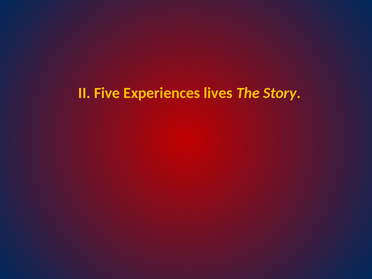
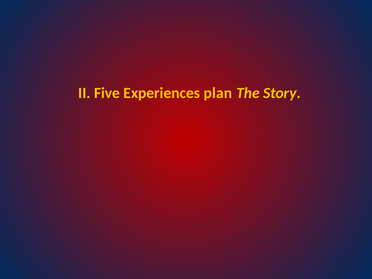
lives: lives -> plan (218, 93)
